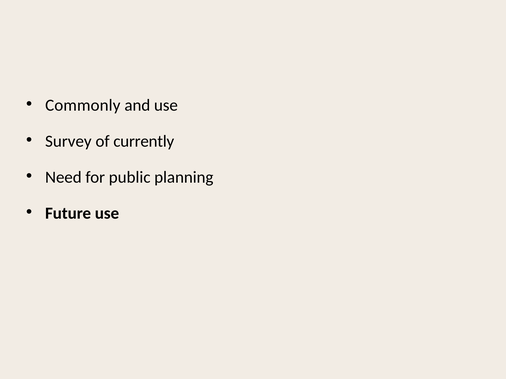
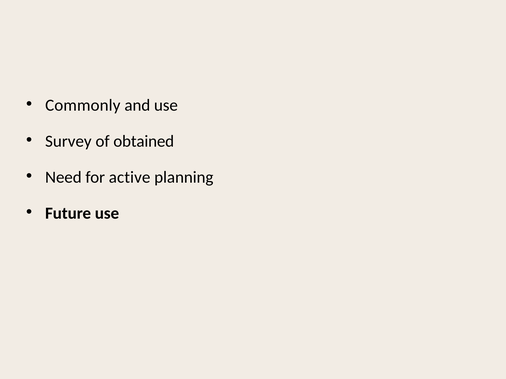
currently: currently -> obtained (144, 141)
public: public -> active (130, 177)
